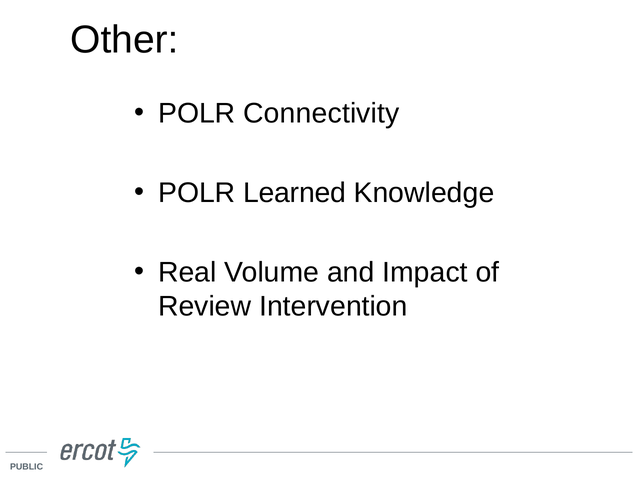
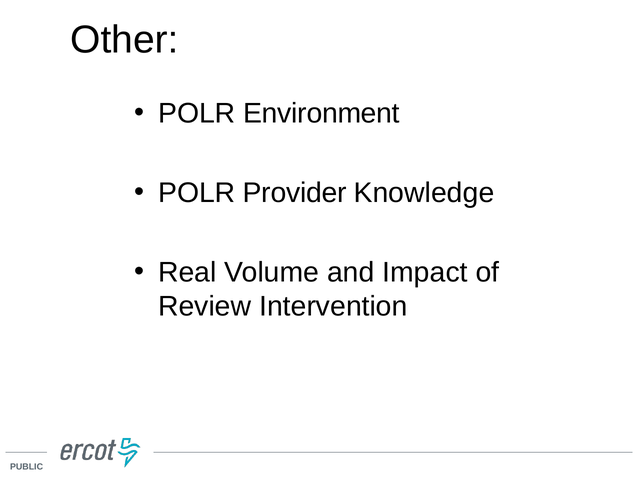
Connectivity: Connectivity -> Environment (322, 113)
Learned: Learned -> Provider (295, 193)
